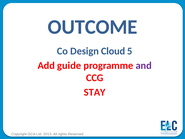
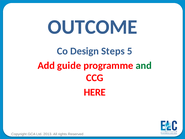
Cloud: Cloud -> Steps (113, 51)
and colour: purple -> green (144, 65)
STAY: STAY -> HERE (95, 92)
